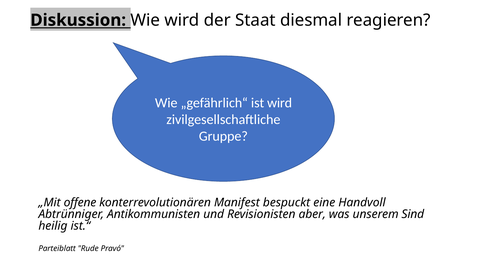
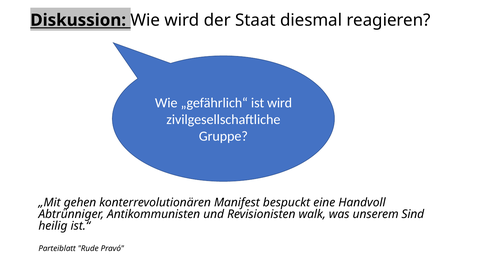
offene: offene -> gehen (80, 203)
aber: aber -> walk (312, 214)
